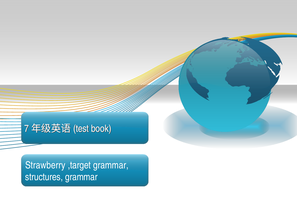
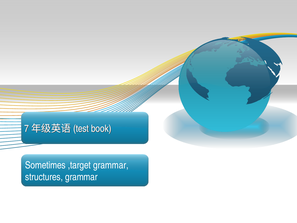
Strawberry: Strawberry -> Sometimes (45, 165)
